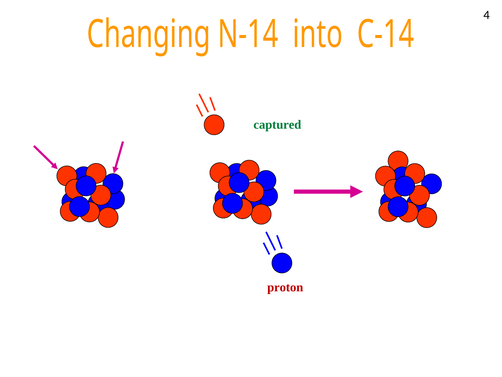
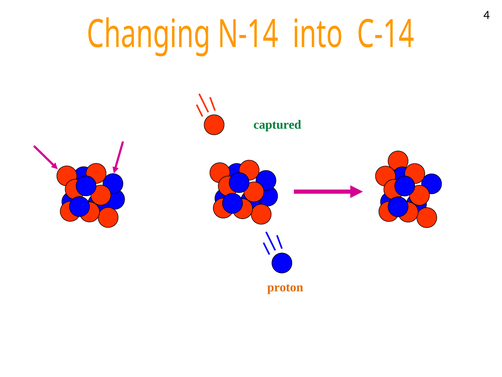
proton colour: red -> orange (285, 287)
